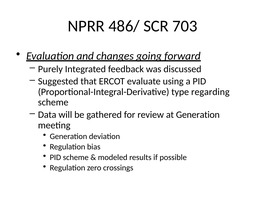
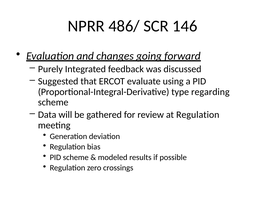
703: 703 -> 146 (185, 26)
at Generation: Generation -> Regulation (198, 115)
